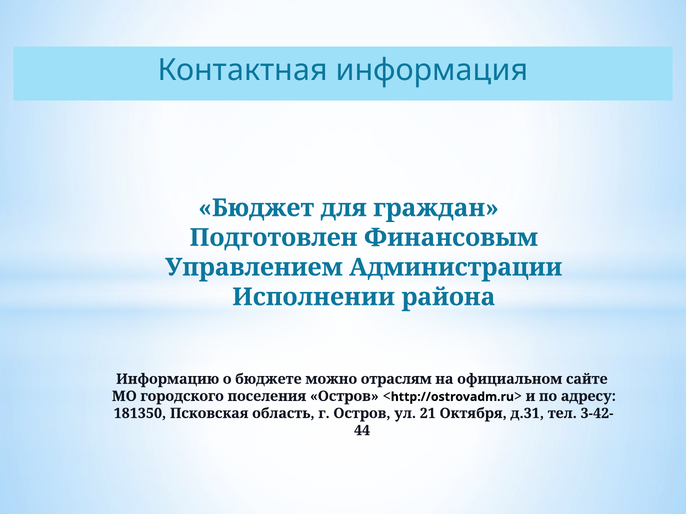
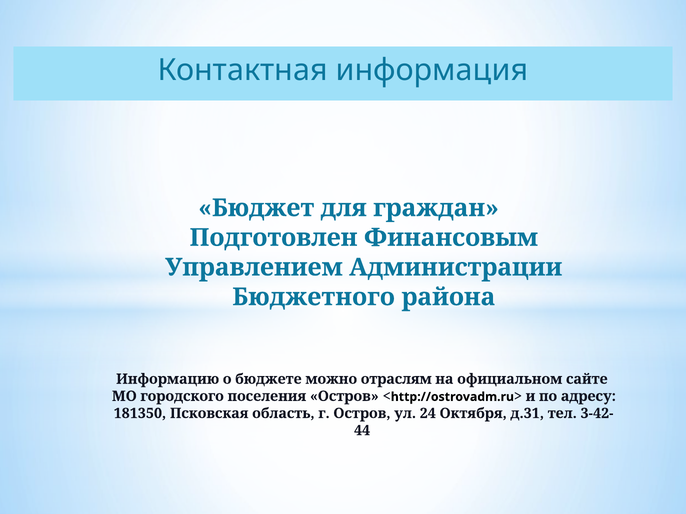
Исполнении: Исполнении -> Бюджетного (314, 297)
21: 21 -> 24 (428, 414)
